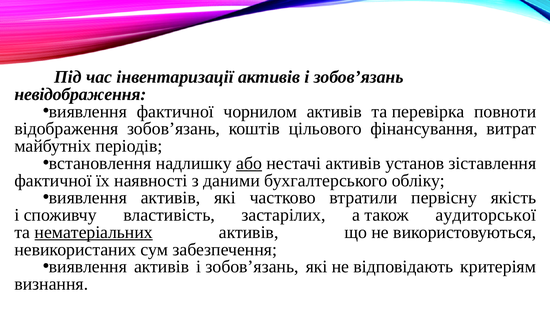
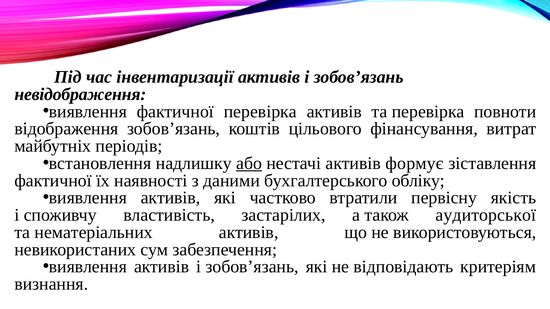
фактичної чорнилом: чорнилом -> перевірка (260, 112)
установ: установ -> формує (415, 163)
нематеріальних underline: present -> none (94, 233)
